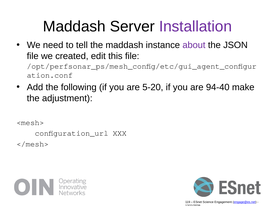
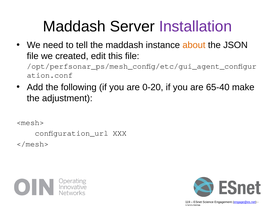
about colour: purple -> orange (194, 45)
5-20: 5-20 -> 0-20 (153, 87)
94-40: 94-40 -> 65-40 (218, 87)
